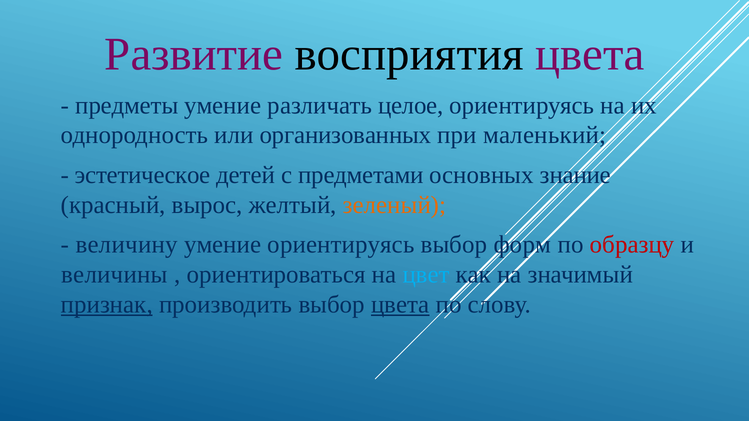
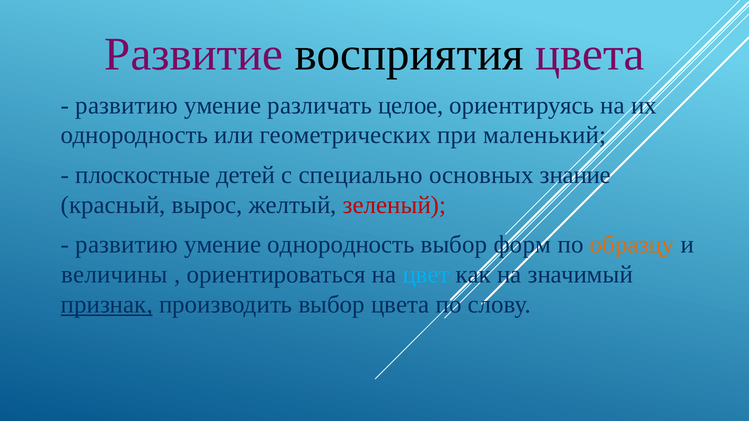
предметы: предметы -> развитию (127, 105)
организованных: организованных -> геометрических (345, 135)
эстетическое: эстетическое -> плоскостные (143, 175)
предметами: предметами -> специально (361, 175)
зеленый colour: orange -> red (395, 205)
величину: величину -> развитию (127, 245)
умение ориентируясь: ориентируясь -> однородность (341, 245)
образцу colour: red -> orange (632, 245)
цвета underline: present -> none (400, 305)
